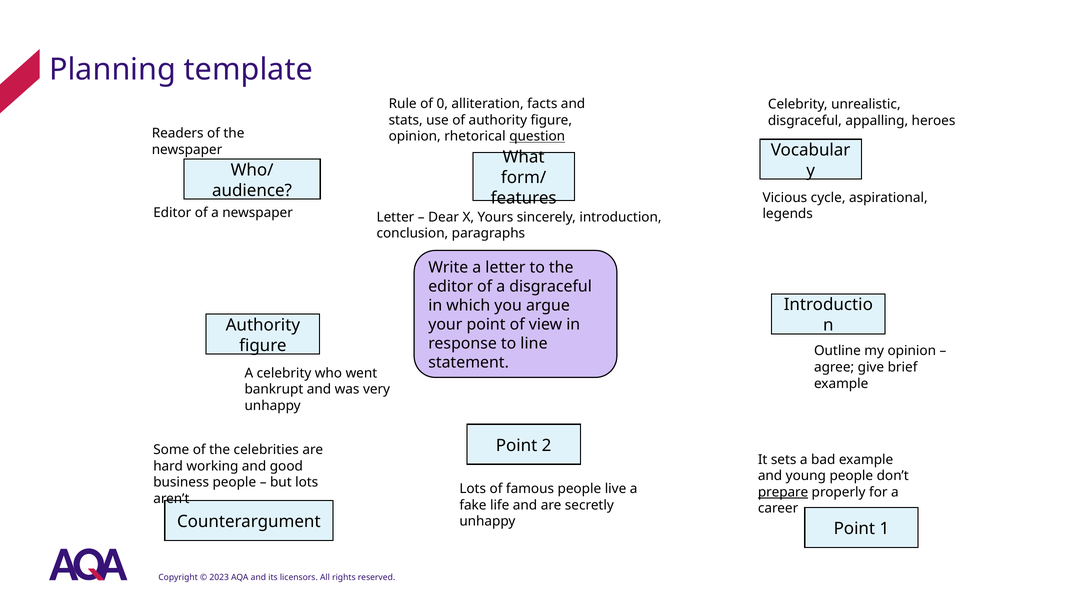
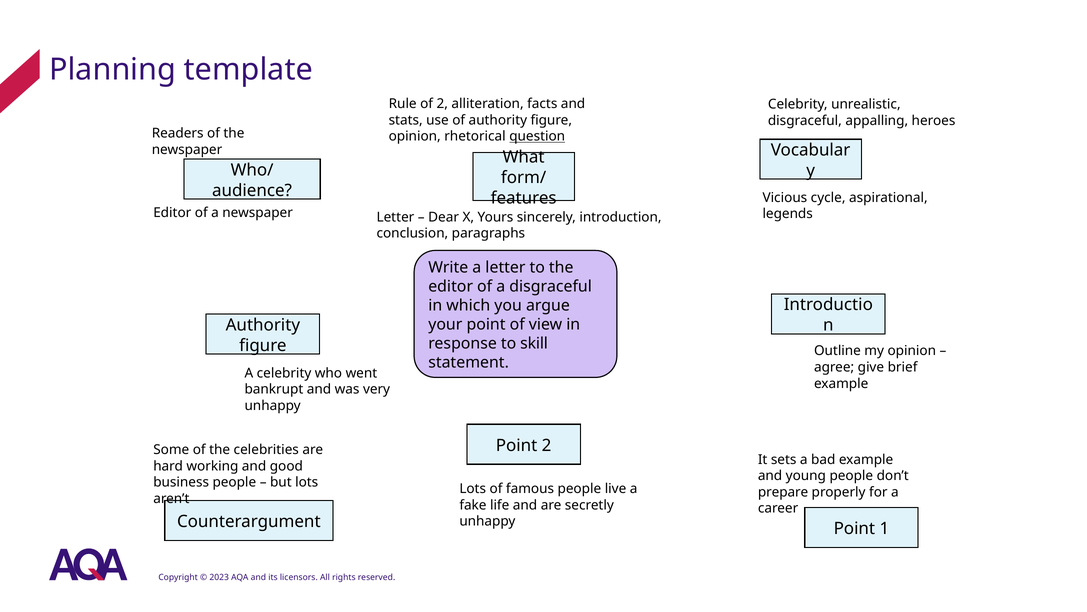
of 0: 0 -> 2 (442, 104)
line: line -> skill (534, 343)
prepare underline: present -> none (783, 492)
